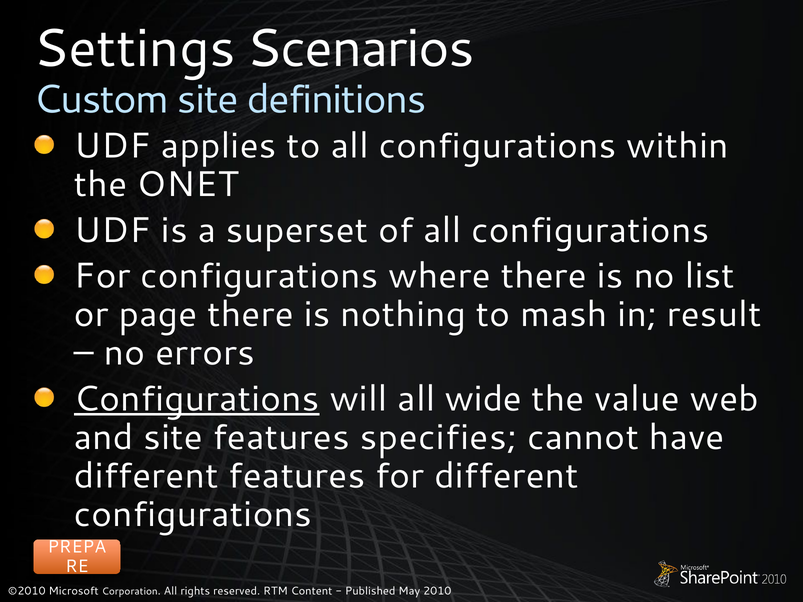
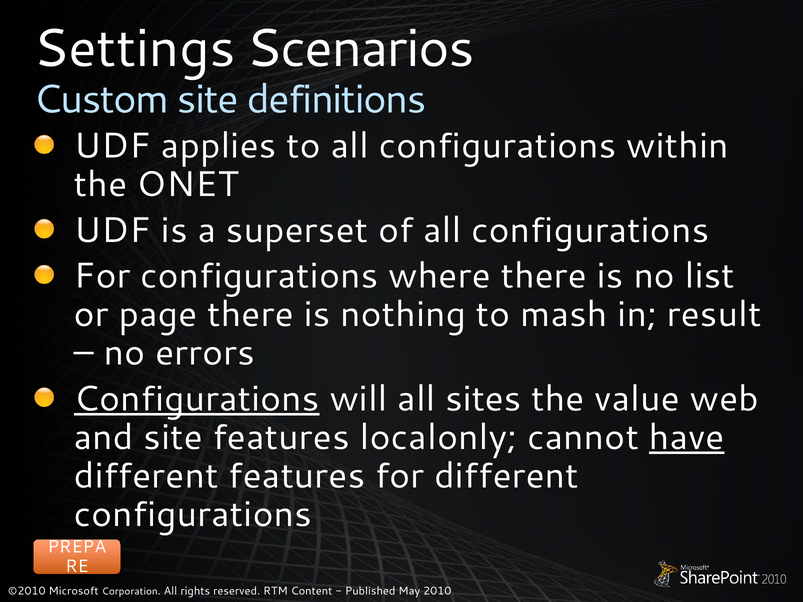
wide: wide -> sites (483, 399)
specifies: specifies -> localonly (438, 438)
have underline: none -> present (687, 438)
